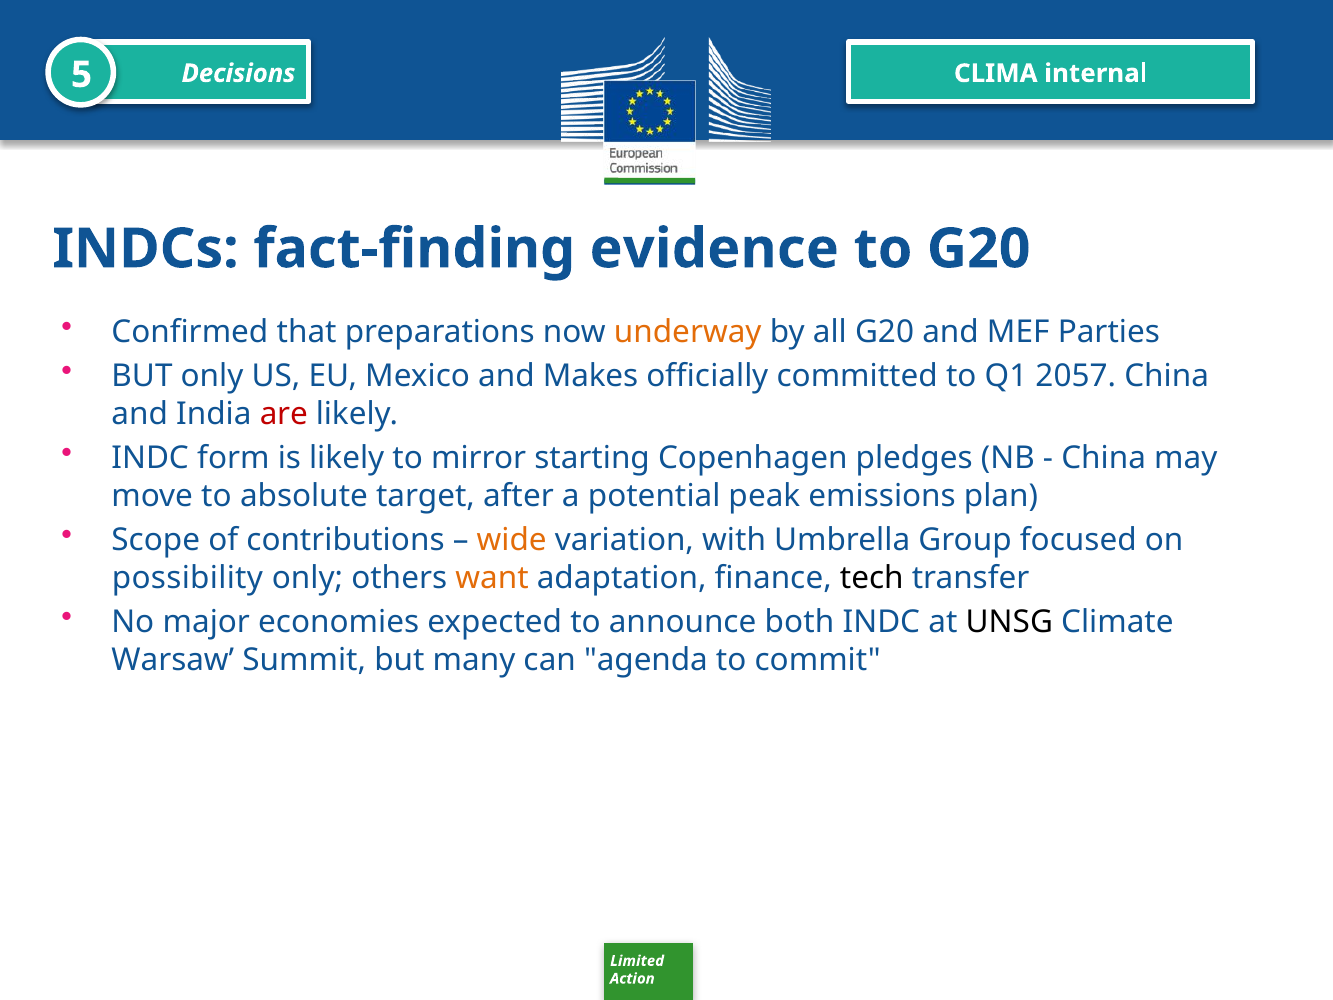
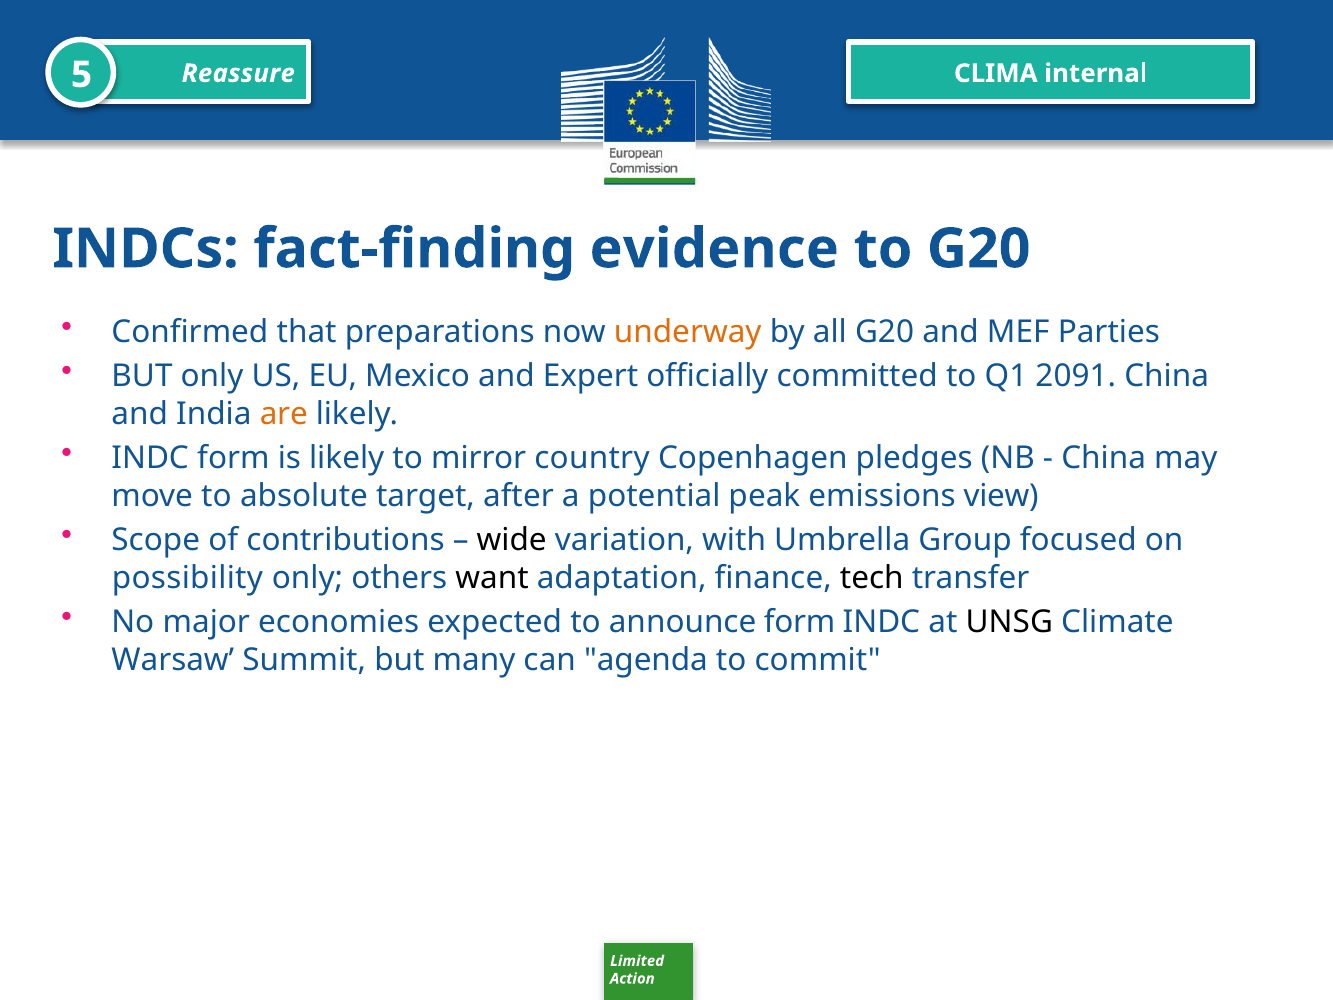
Decisions: Decisions -> Reassure (238, 73)
Makes: Makes -> Expert (591, 376)
2057: 2057 -> 2091 (1076, 376)
are colour: red -> orange (284, 414)
starting: starting -> country (592, 458)
plan: plan -> view (1001, 496)
wide colour: orange -> black (512, 540)
want colour: orange -> black (492, 578)
announce both: both -> form (800, 622)
